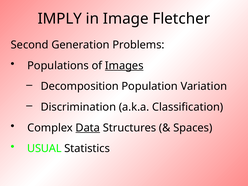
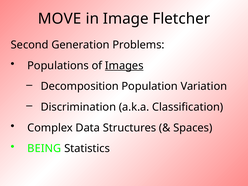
IMPLY: IMPLY -> MOVE (60, 19)
Data underline: present -> none (88, 128)
USUAL: USUAL -> BEING (44, 149)
